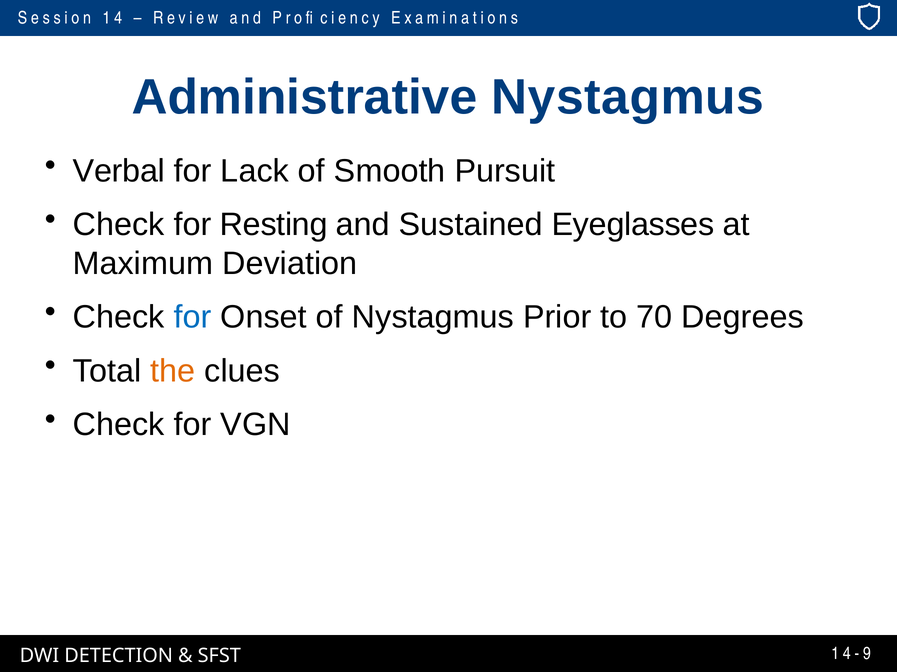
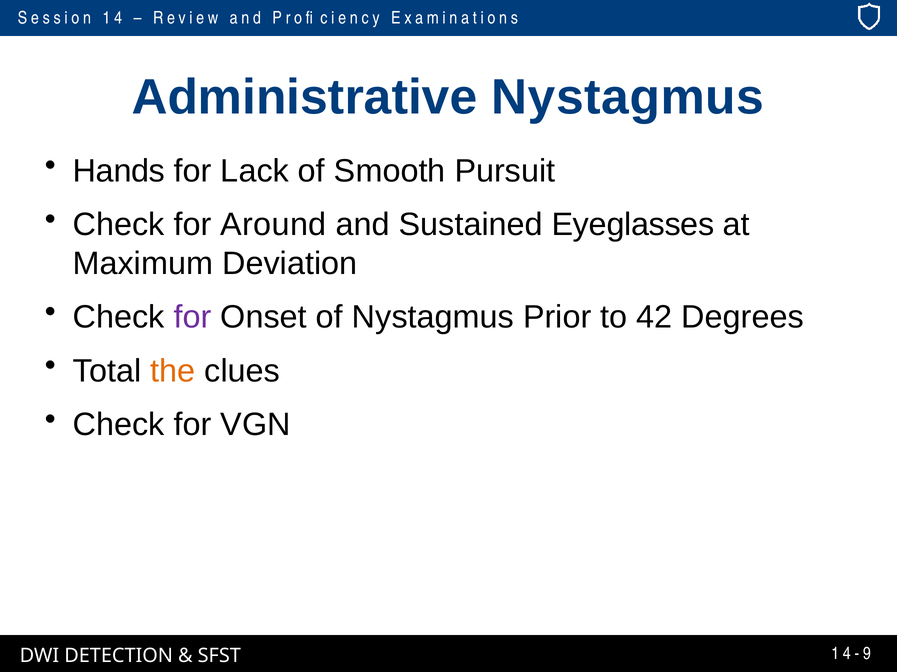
Verbal: Verbal -> Hands (119, 171)
Resting: Resting -> Around (273, 225)
for colour: blue -> purple (193, 318)
70: 70 -> 42 (654, 318)
